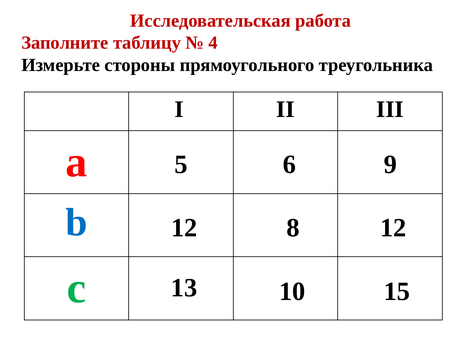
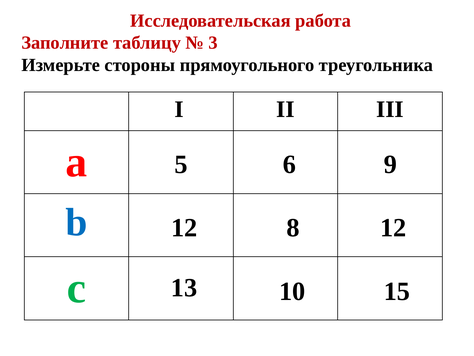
4: 4 -> 3 (213, 43)
